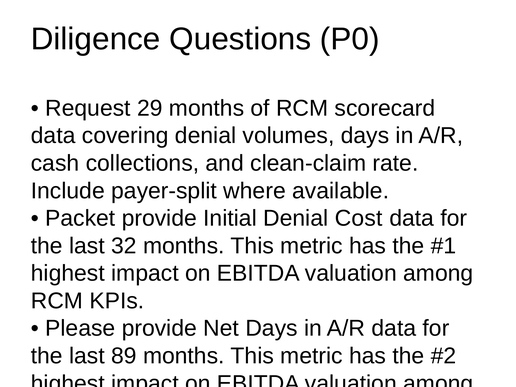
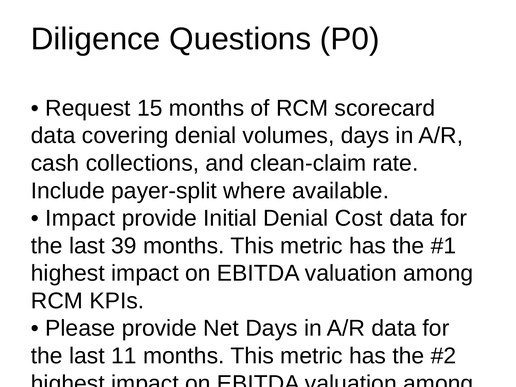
29: 29 -> 15 (150, 108)
Packet: Packet -> Impact (80, 218)
32: 32 -> 39 (124, 246)
89: 89 -> 11 (124, 356)
